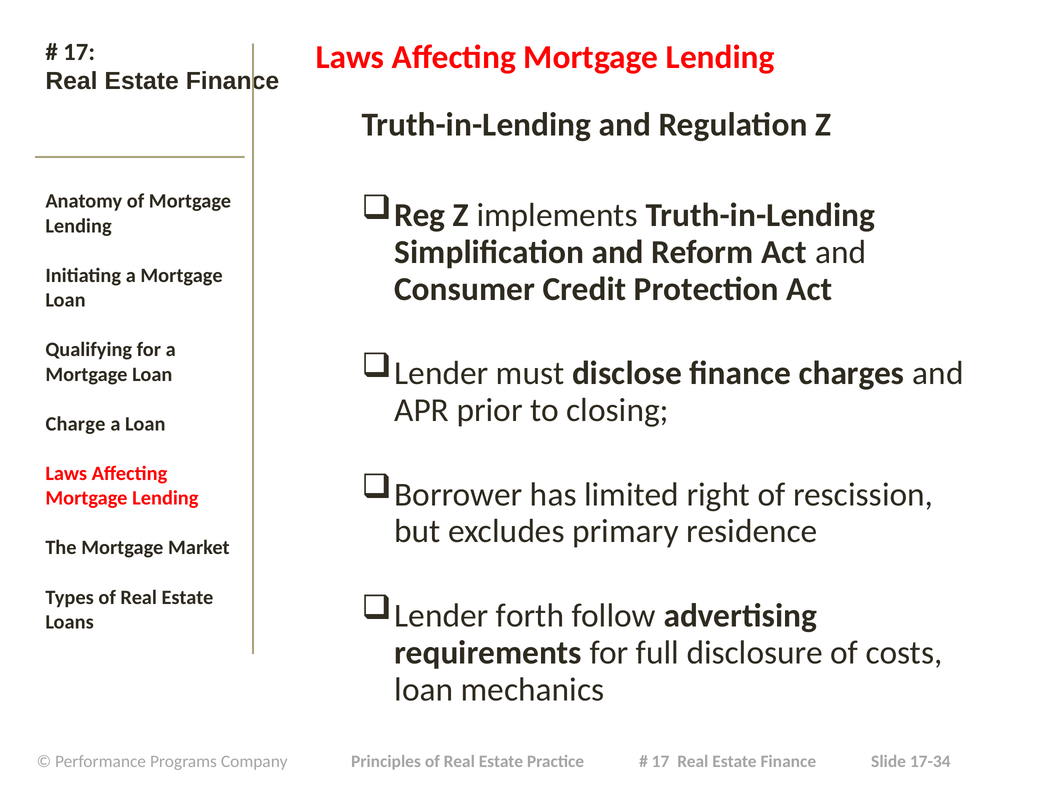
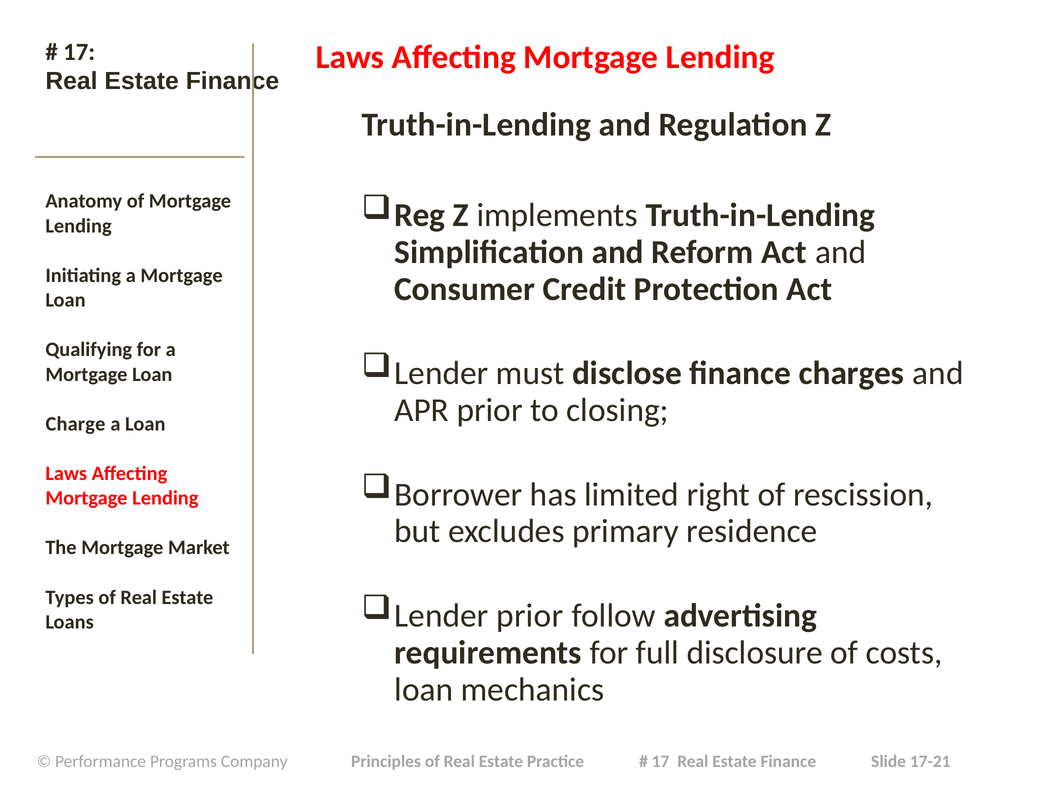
Lender forth: forth -> prior (530, 616)
17-34: 17-34 -> 17-21 (930, 762)
